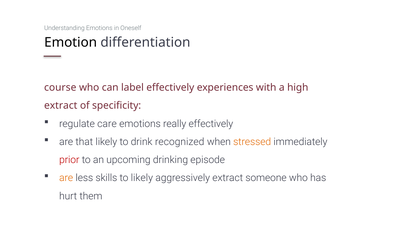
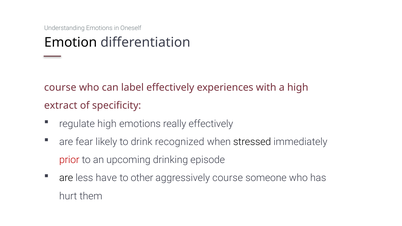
regulate care: care -> high (107, 124)
that: that -> fear (84, 142)
stressed colour: orange -> black (252, 142)
are colour: orange -> black (66, 178)
skills: skills -> have (106, 178)
to likely: likely -> other (142, 178)
aggressively extract: extract -> course (228, 178)
